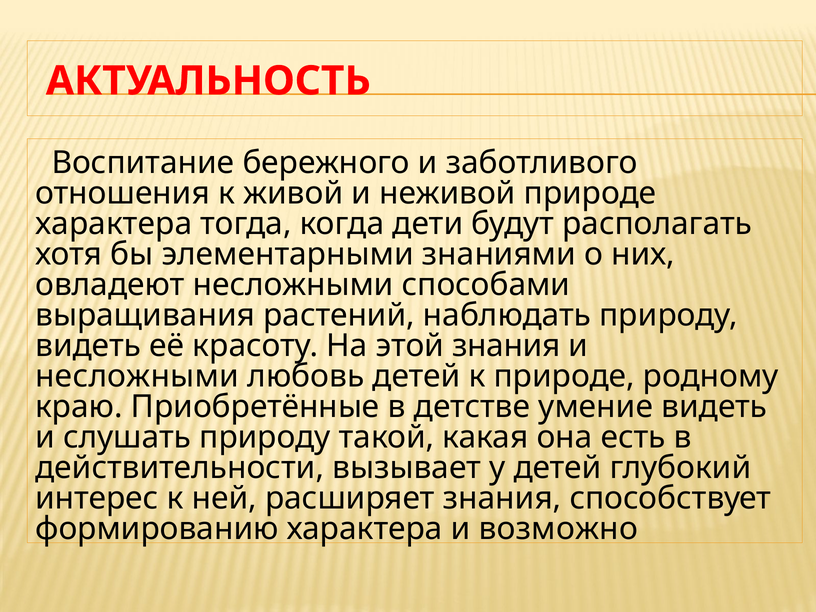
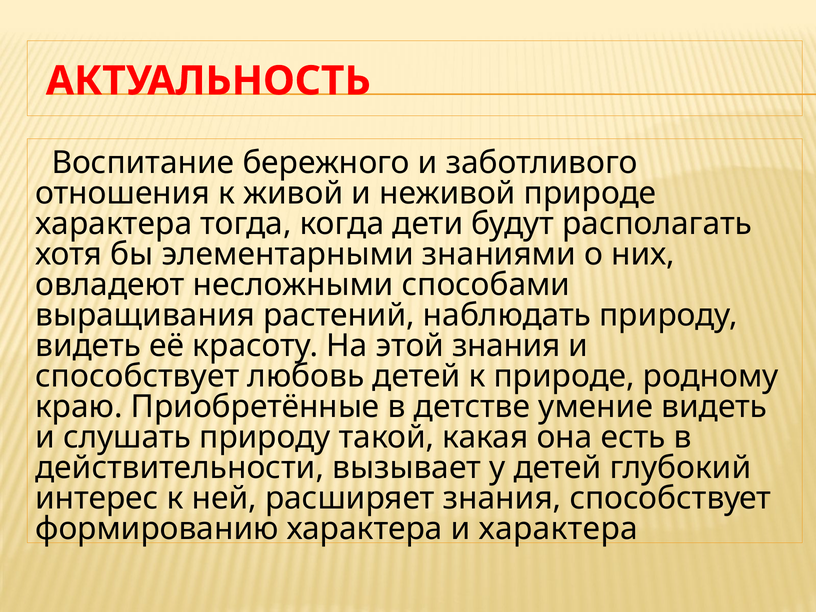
несложными: несложными -> способствует (137, 376)
и возможно: возможно -> характера (558, 529)
